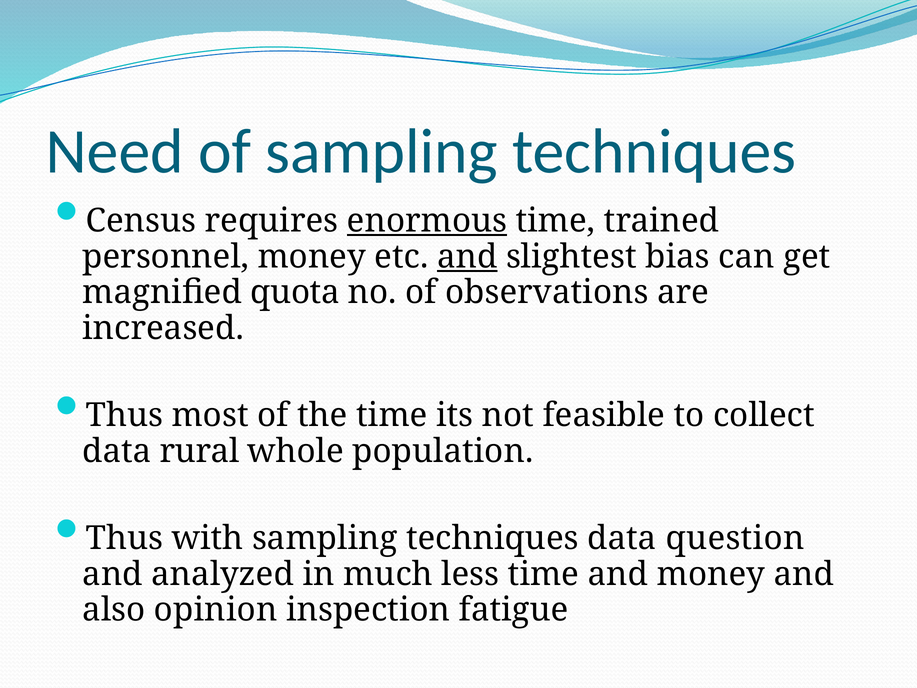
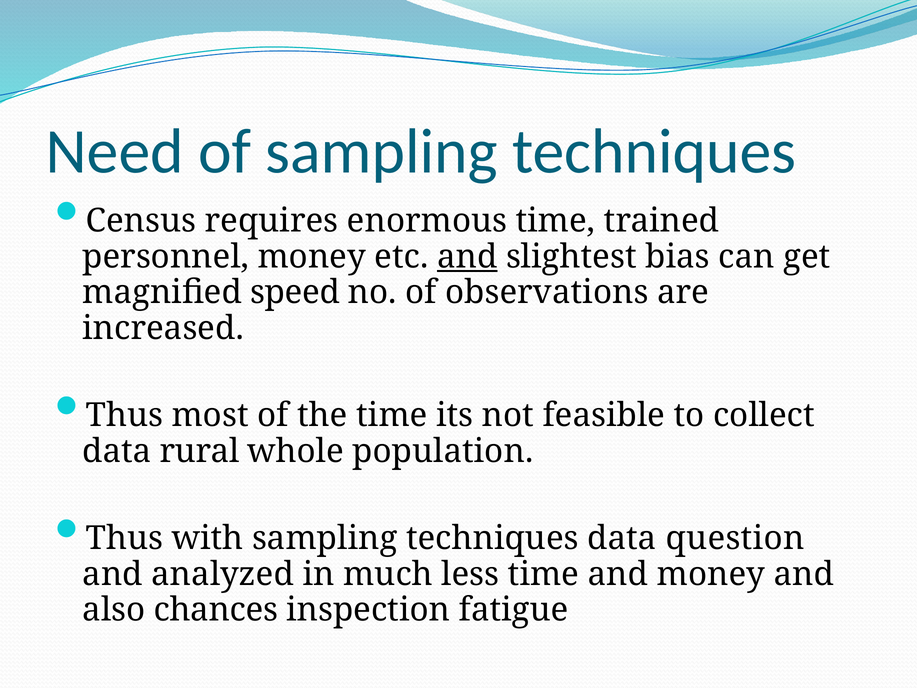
enormous underline: present -> none (427, 221)
quota: quota -> speed (295, 292)
opinion: opinion -> chances (216, 610)
